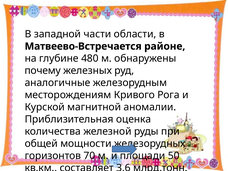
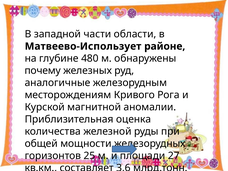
Матвеево-Встречается: Матвеево-Встречается -> Матвеево-Использует (83, 46)
70: 70 -> 25 (89, 156)
50: 50 -> 27 (174, 156)
